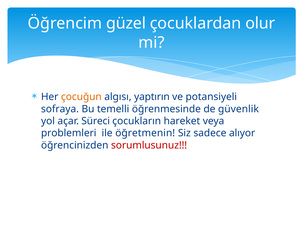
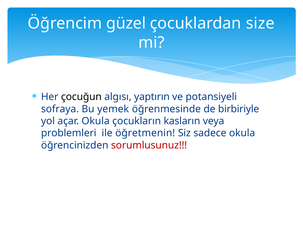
olur: olur -> size (260, 23)
çocuğun colour: orange -> black (81, 97)
temelli: temelli -> yemek (113, 109)
güvenlik: güvenlik -> birbiriyle (239, 109)
açar Süreci: Süreci -> Okula (96, 121)
hareket: hareket -> kasların (182, 121)
sadece alıyor: alıyor -> okula (242, 133)
